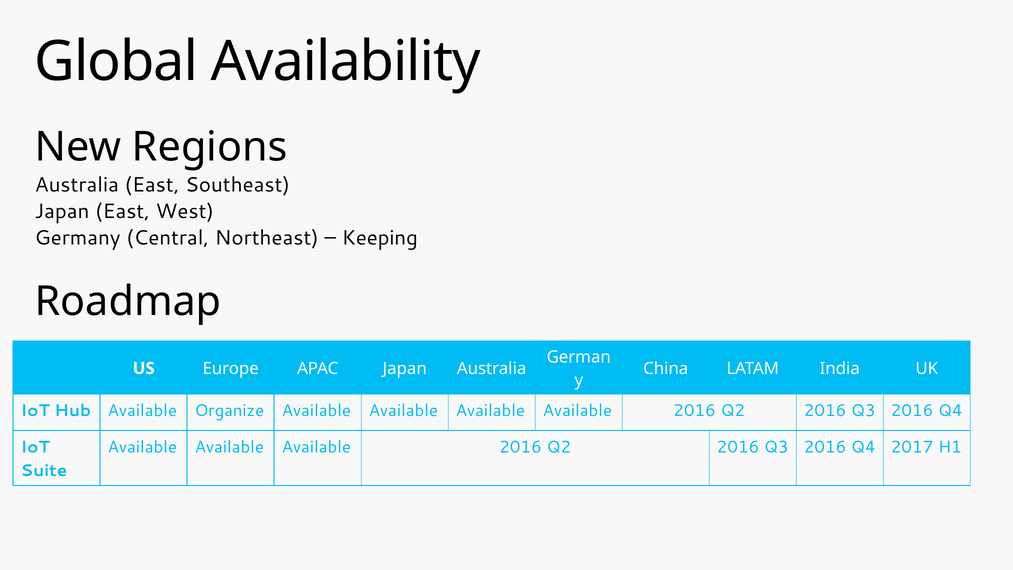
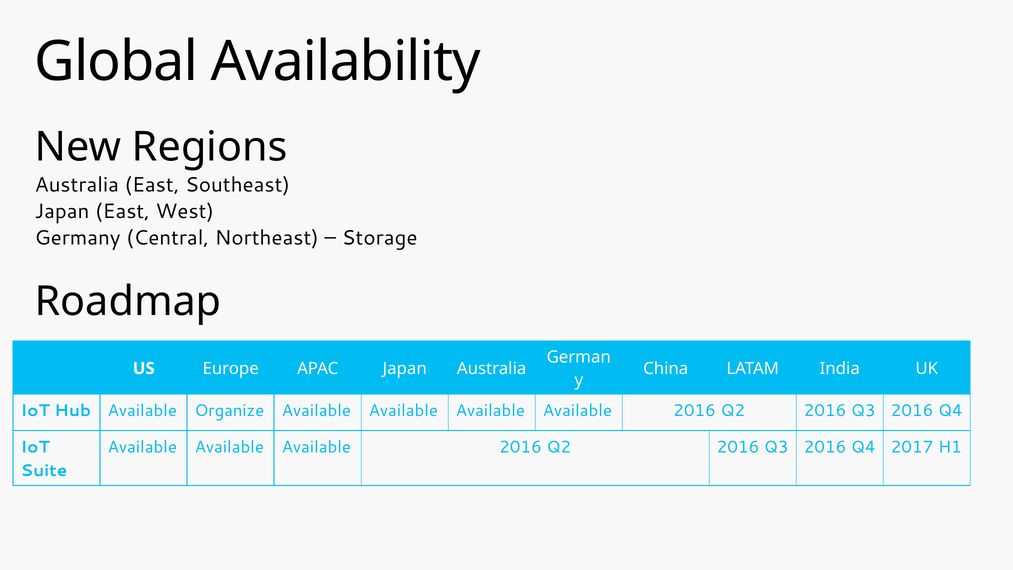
Keeping: Keeping -> Storage (380, 238)
